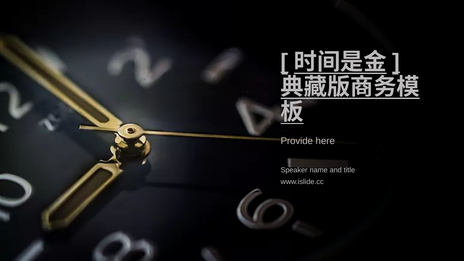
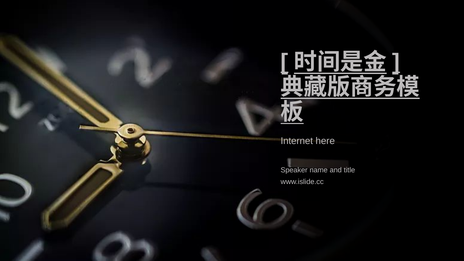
Provide: Provide -> Internet (297, 141)
